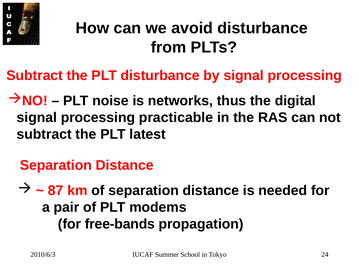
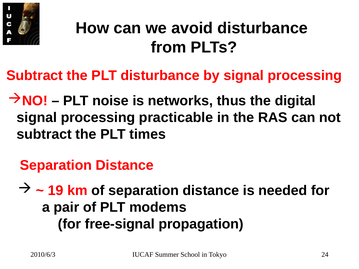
latest: latest -> times (148, 134)
87: 87 -> 19 (56, 191)
free-bands: free-bands -> free-signal (120, 224)
